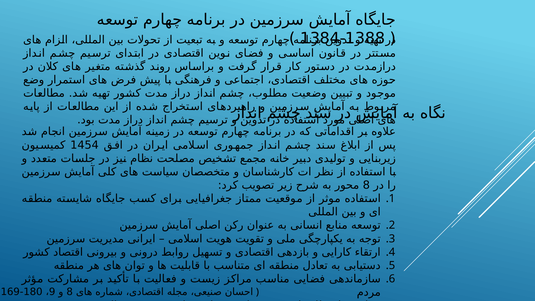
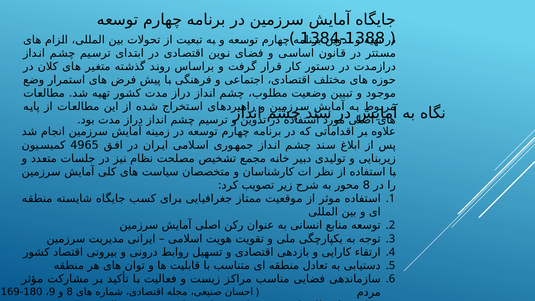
1454: 1454 -> 4965 (85, 145)
